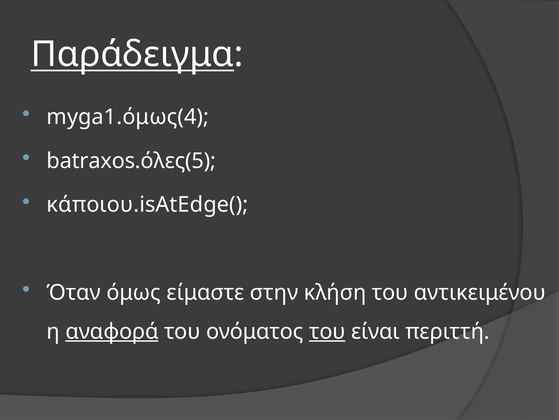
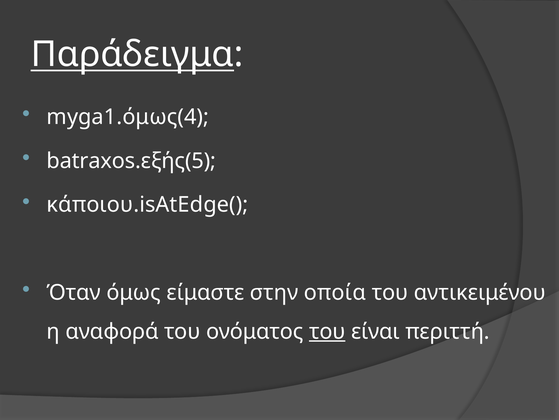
batraxos.όλες(5: batraxos.όλες(5 -> batraxos.εξής(5 (131, 161)
κλήση: κλήση -> οποία (335, 292)
αναφορά underline: present -> none (112, 331)
